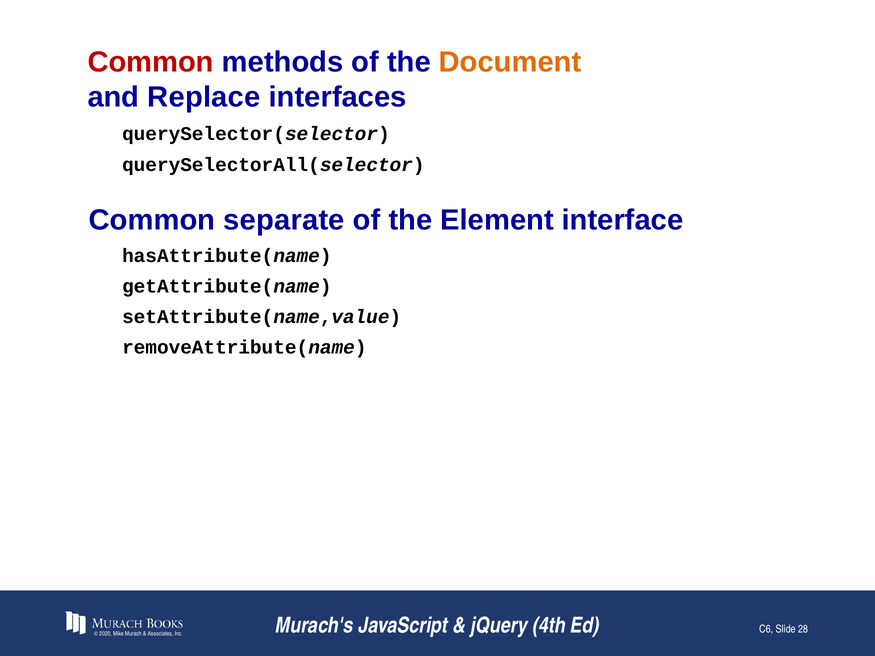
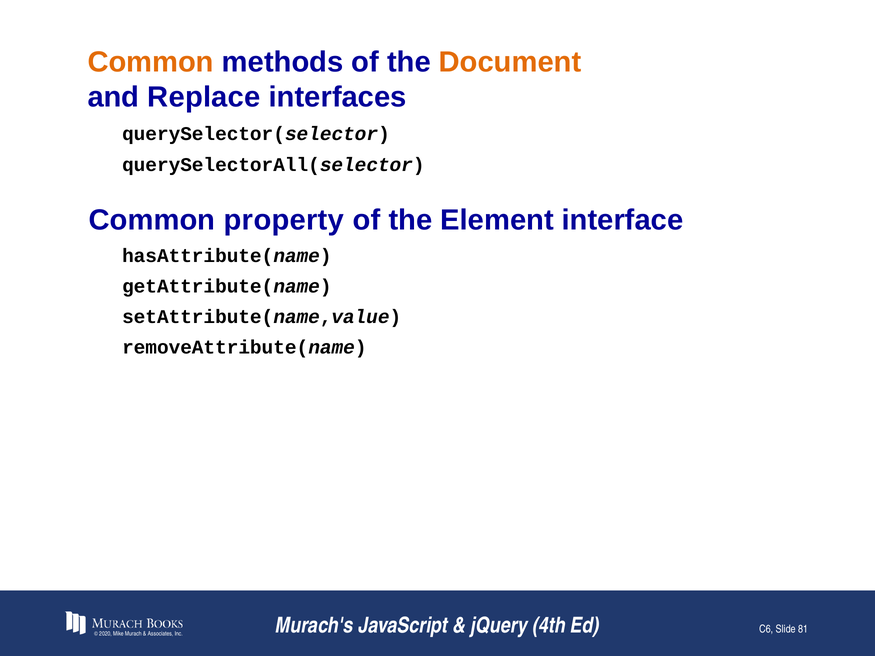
Common colour: red -> orange (151, 62)
separate: separate -> property (284, 220)
28: 28 -> 81 (803, 630)
